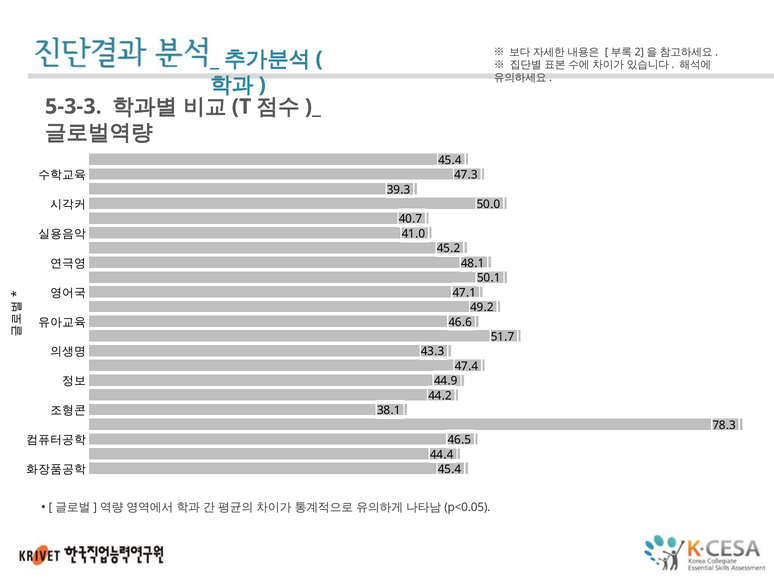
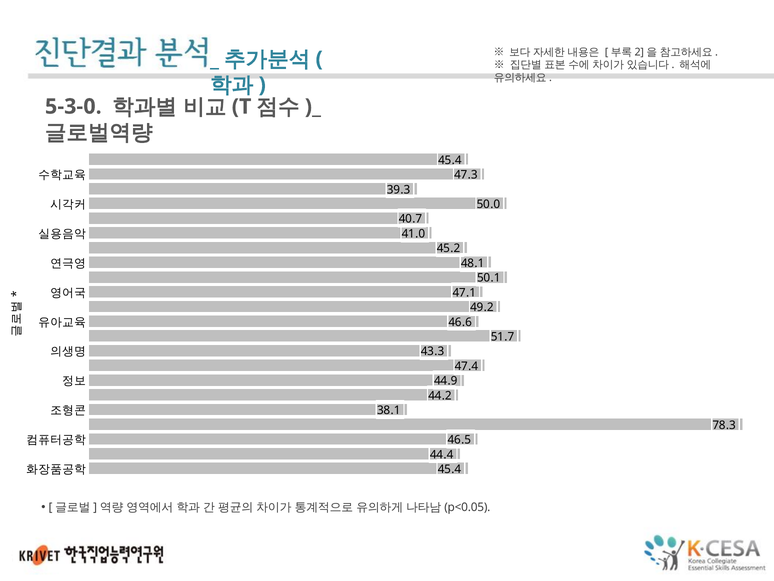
5-3-3: 5-3-3 -> 5-3-0 (73, 106)
